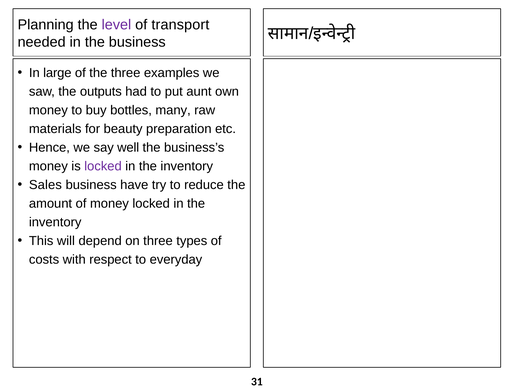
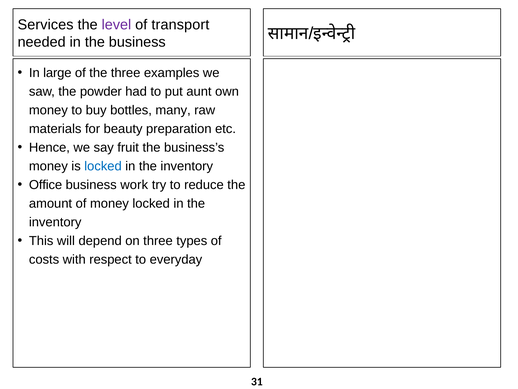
Planning: Planning -> Services (46, 25)
outputs: outputs -> powder (101, 91)
well: well -> fruit (128, 147)
locked colour: purple -> blue (103, 166)
Sales: Sales -> Office (46, 185)
have: have -> work (134, 185)
